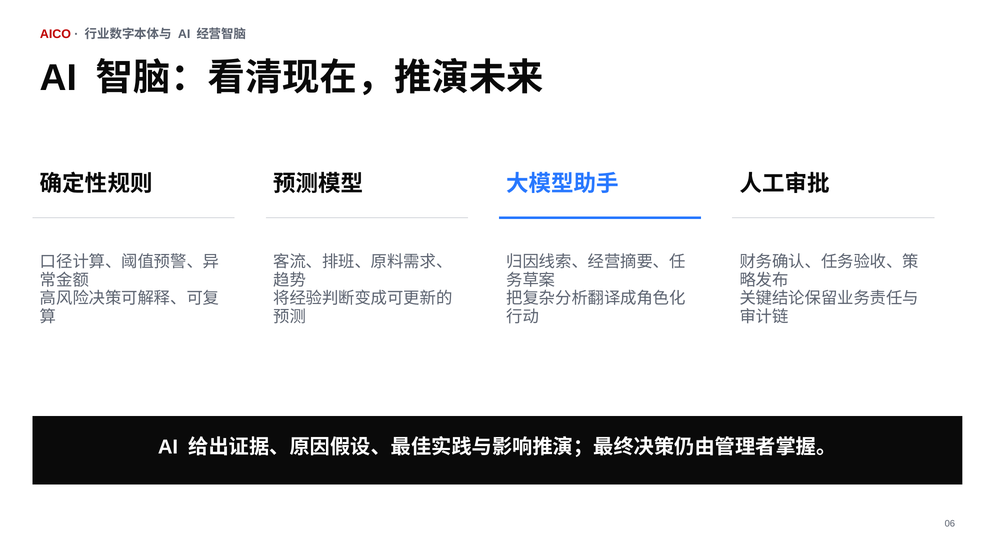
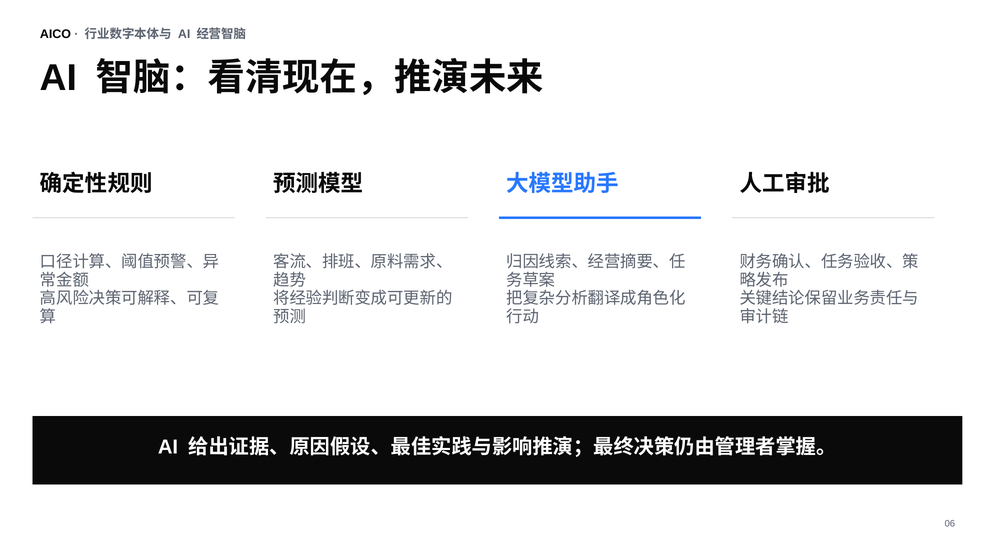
AICO colour: red -> black (55, 34)
